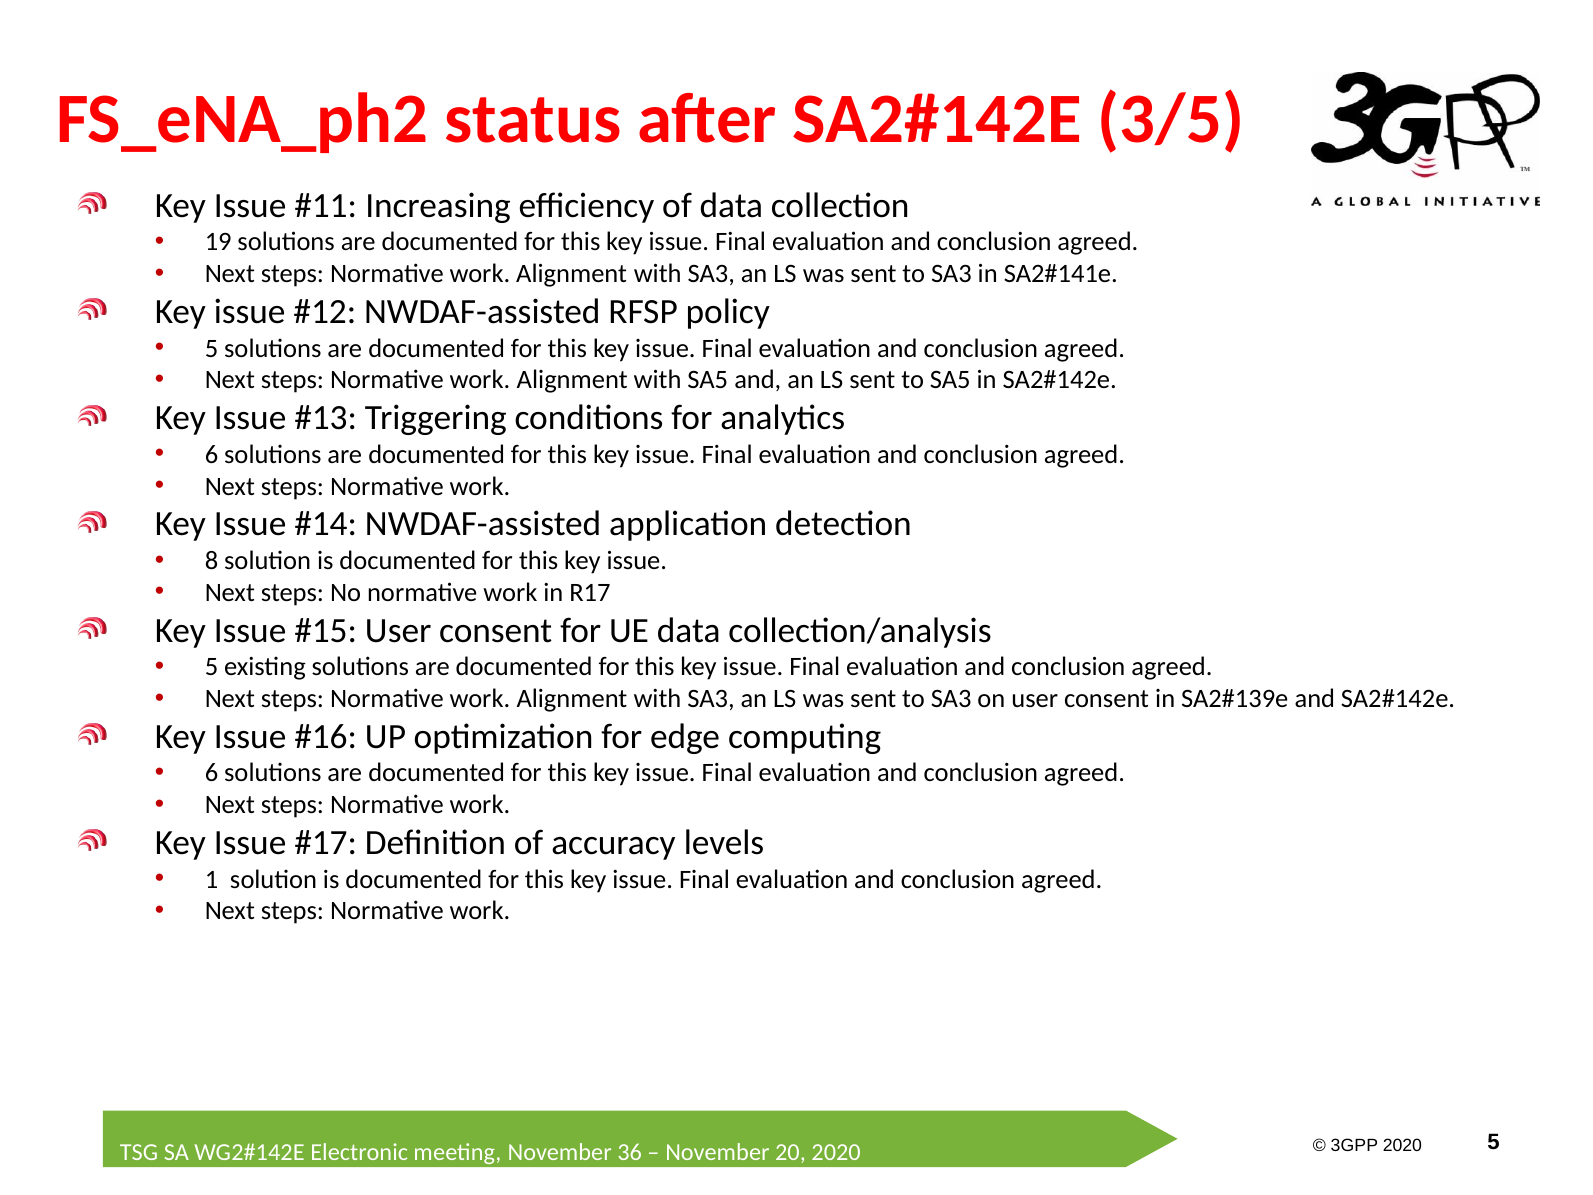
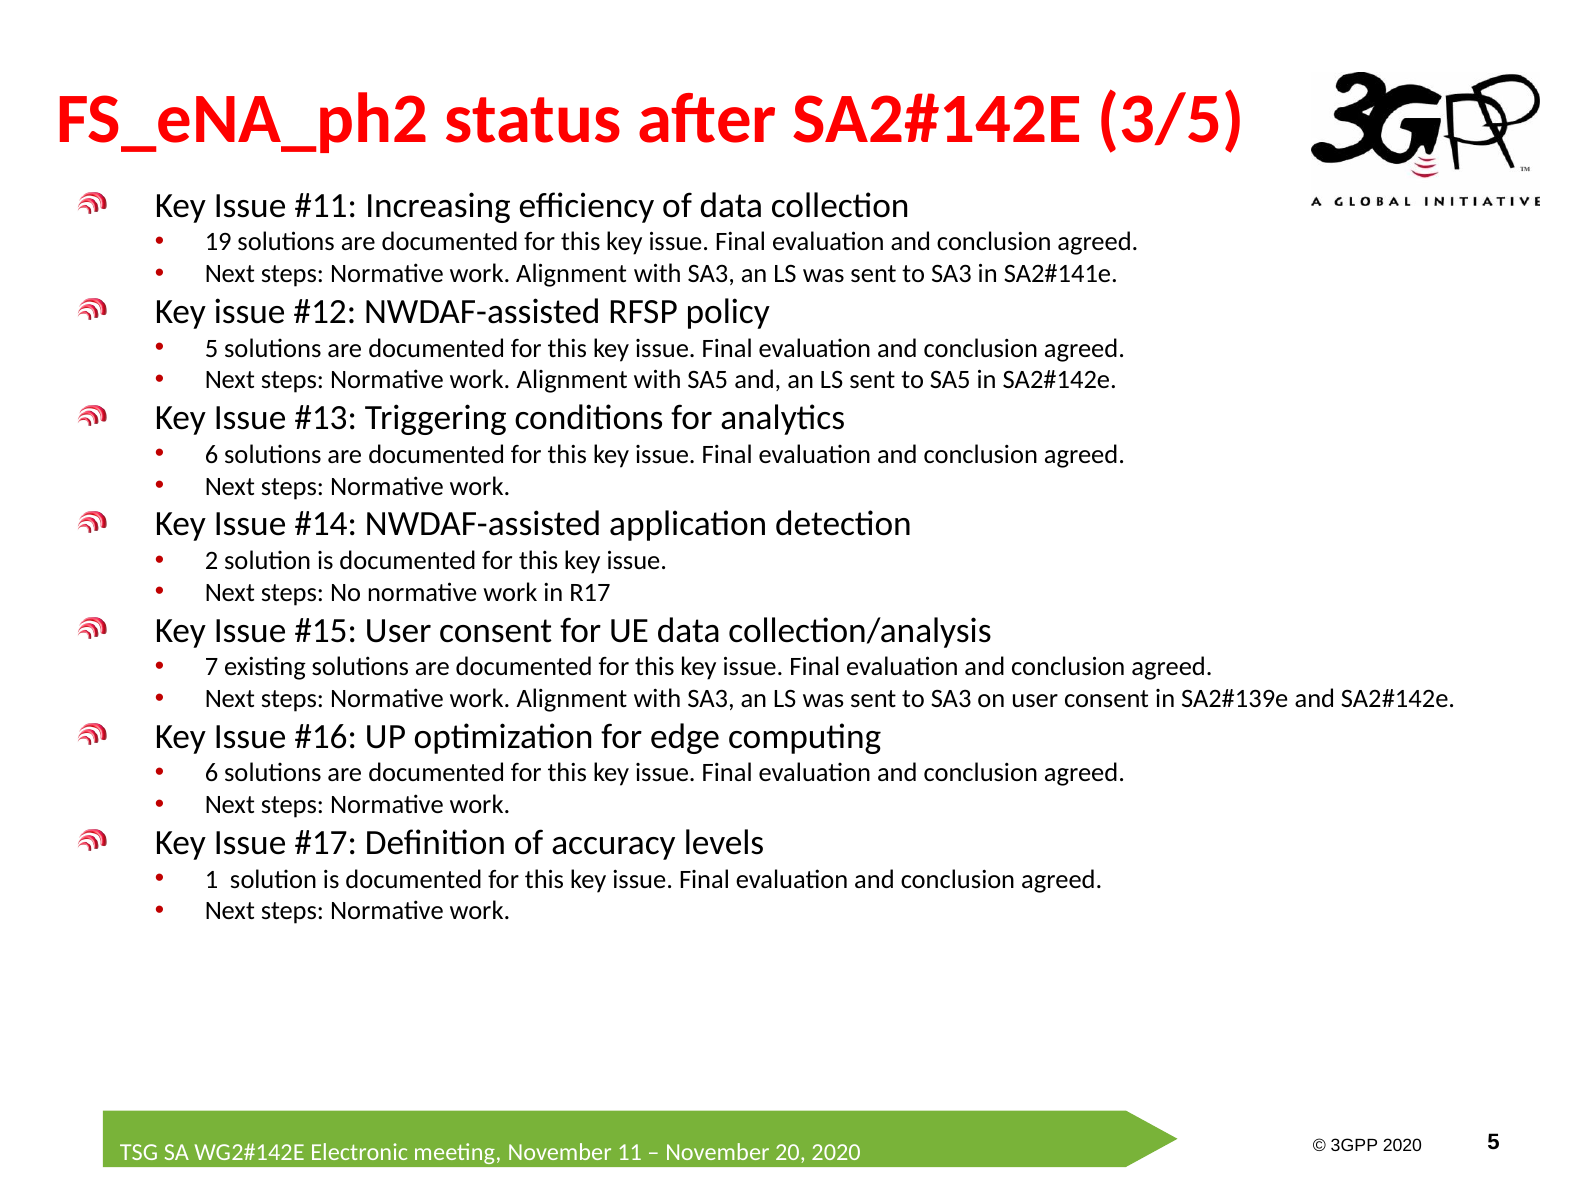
8: 8 -> 2 (211, 561)
5: 5 -> 7 (211, 667)
36: 36 -> 11 (630, 1152)
